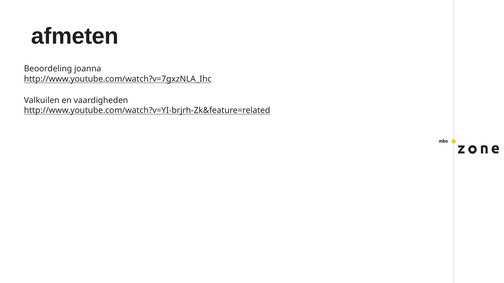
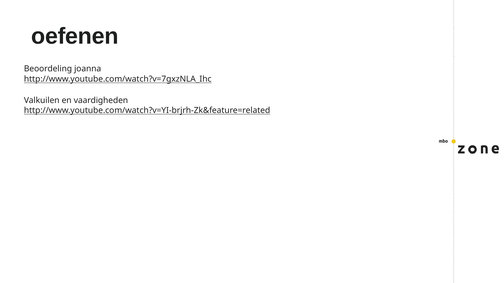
afmeten: afmeten -> oefenen (75, 36)
